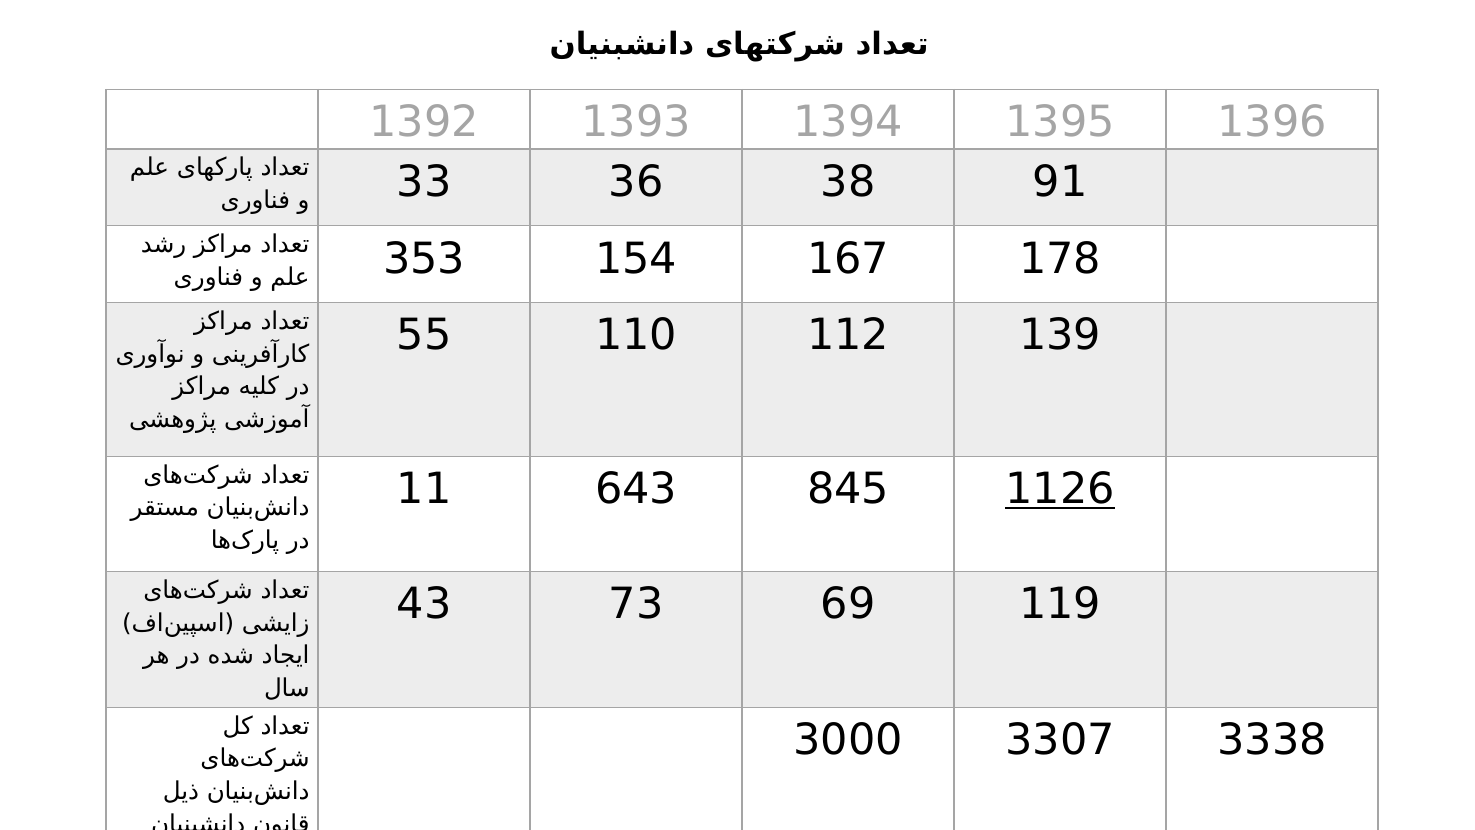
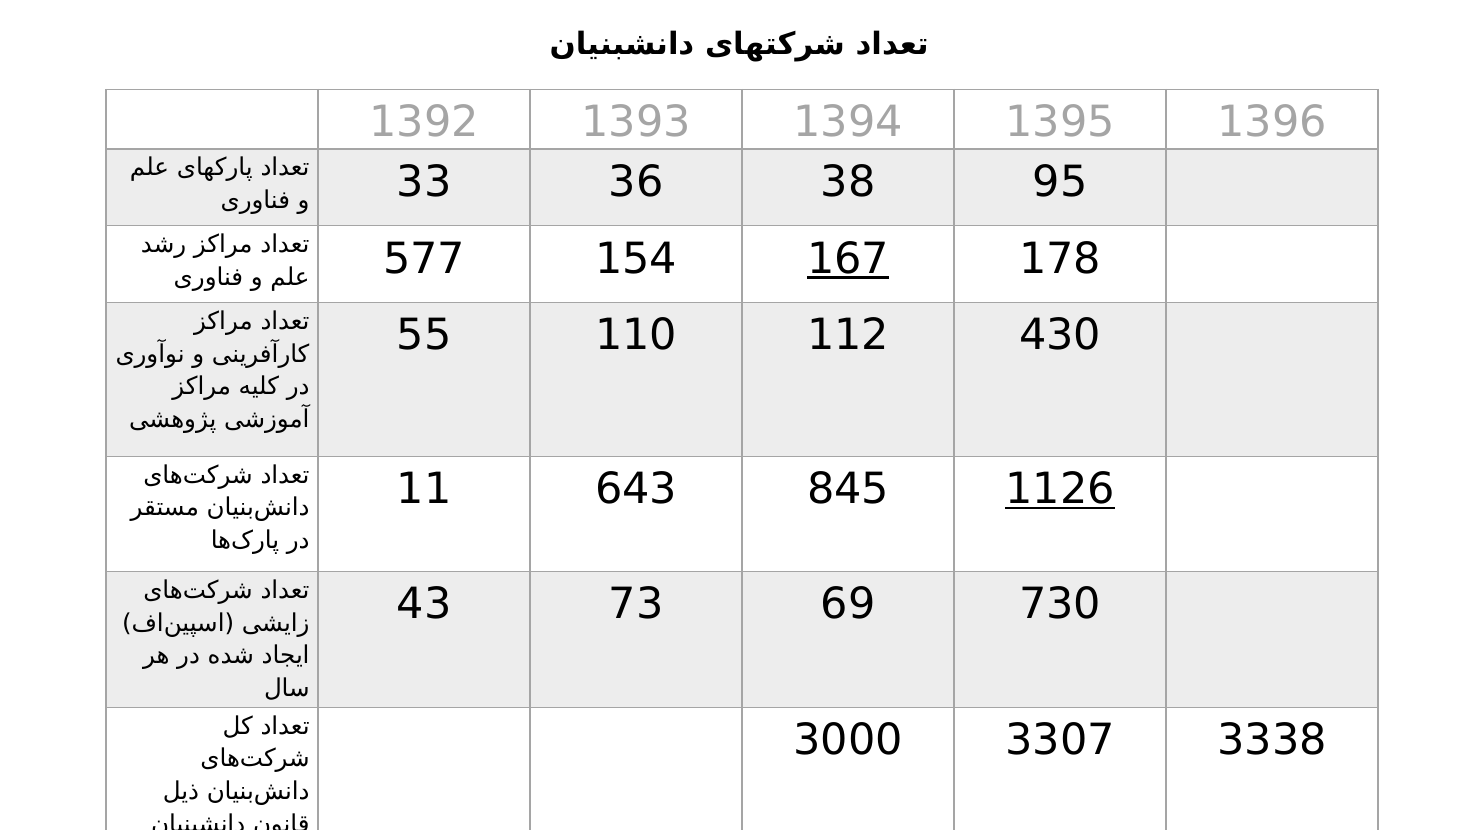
91: 91 -> 95 (1060, 182)
353: 353 -> 577 (424, 259)
167 underline: none -> present (848, 259)
139: 139 -> 430 (1060, 336)
119: 119 -> 730 (1060, 605)
